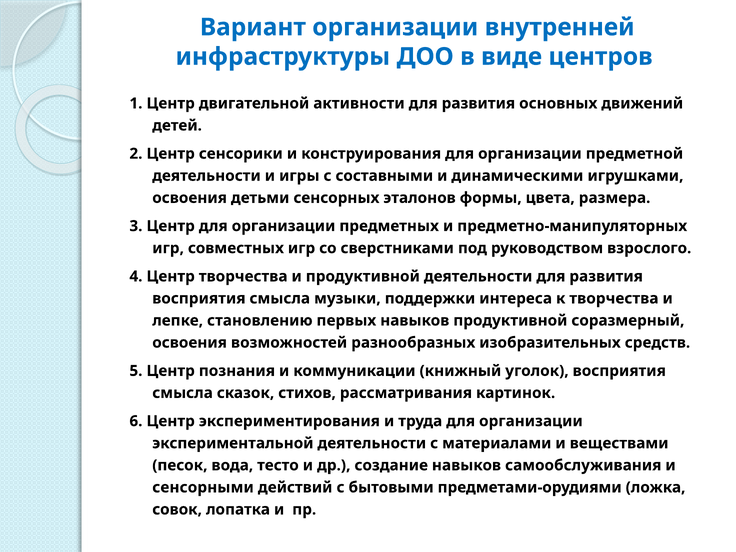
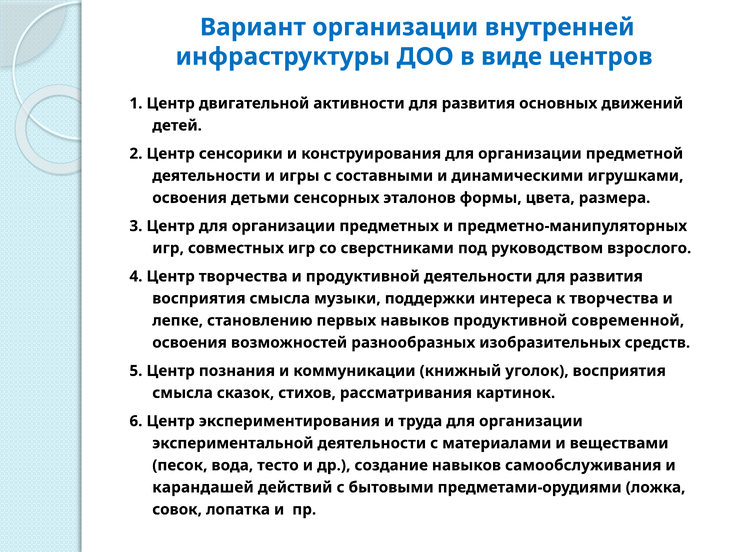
соразмерный: соразмерный -> современной (628, 321)
сенсорными: сенсорными -> карандашей (203, 487)
